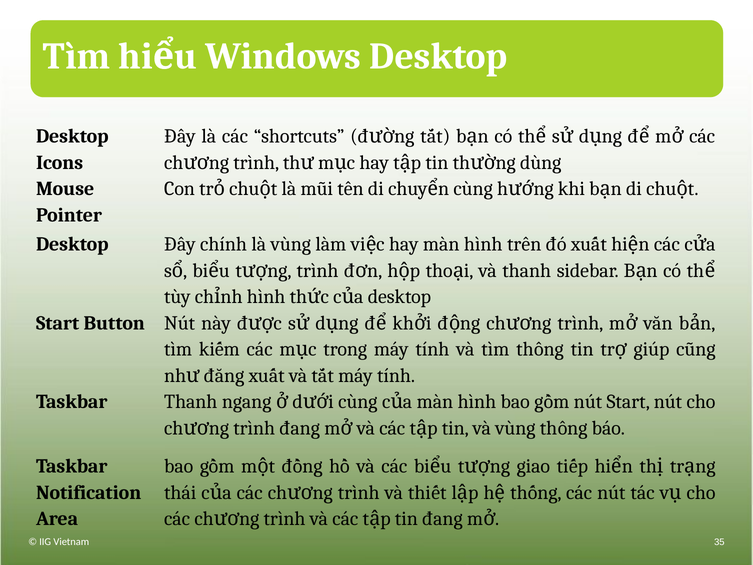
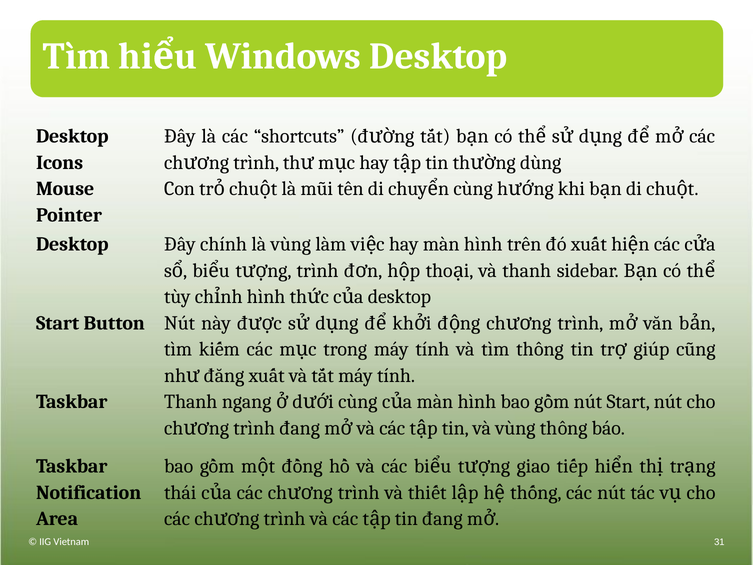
35: 35 -> 31 (719, 542)
